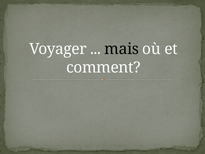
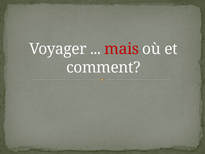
mais colour: black -> red (122, 49)
